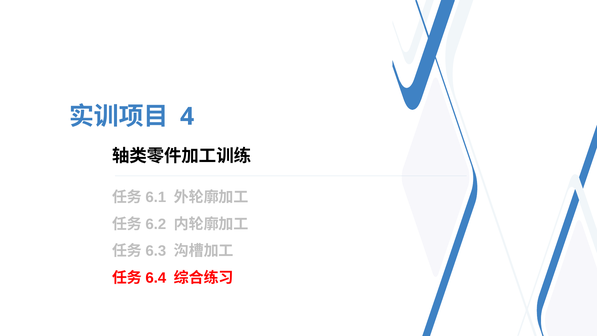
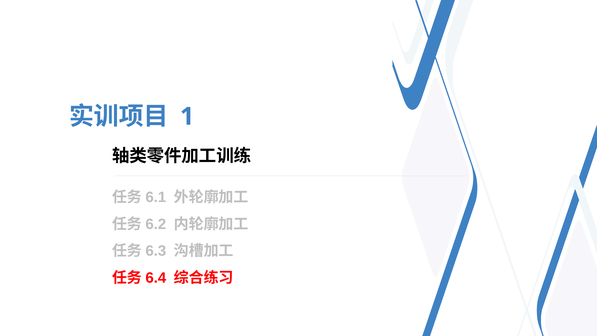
4: 4 -> 1 (187, 116)
